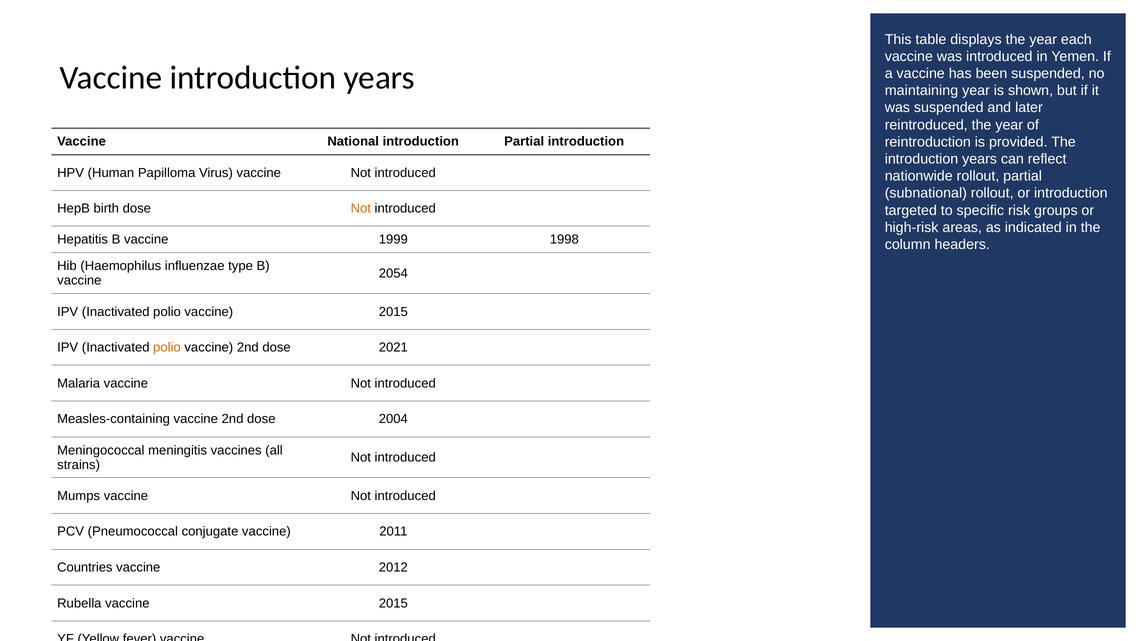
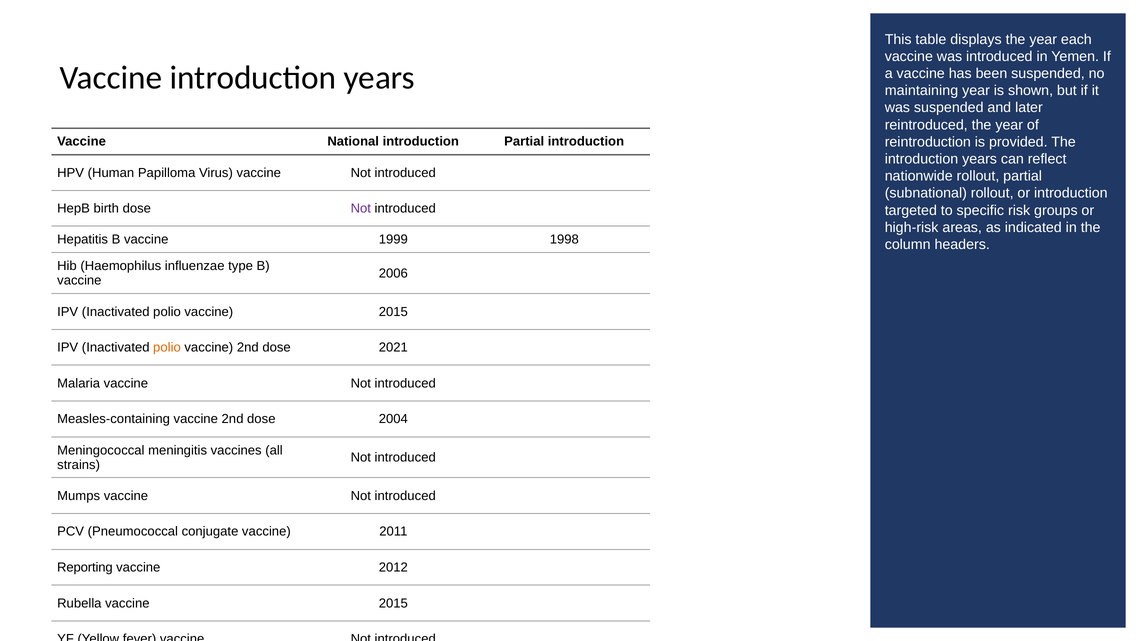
Not colour: orange -> purple (361, 209)
2054: 2054 -> 2006 (393, 273)
Countries: Countries -> Reporting (85, 568)
